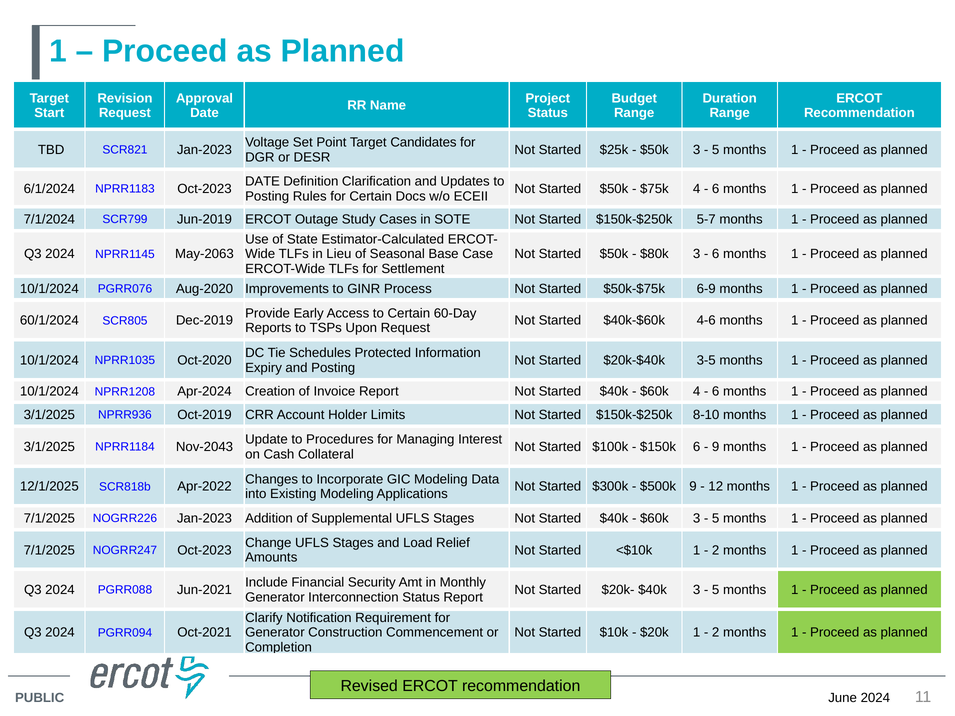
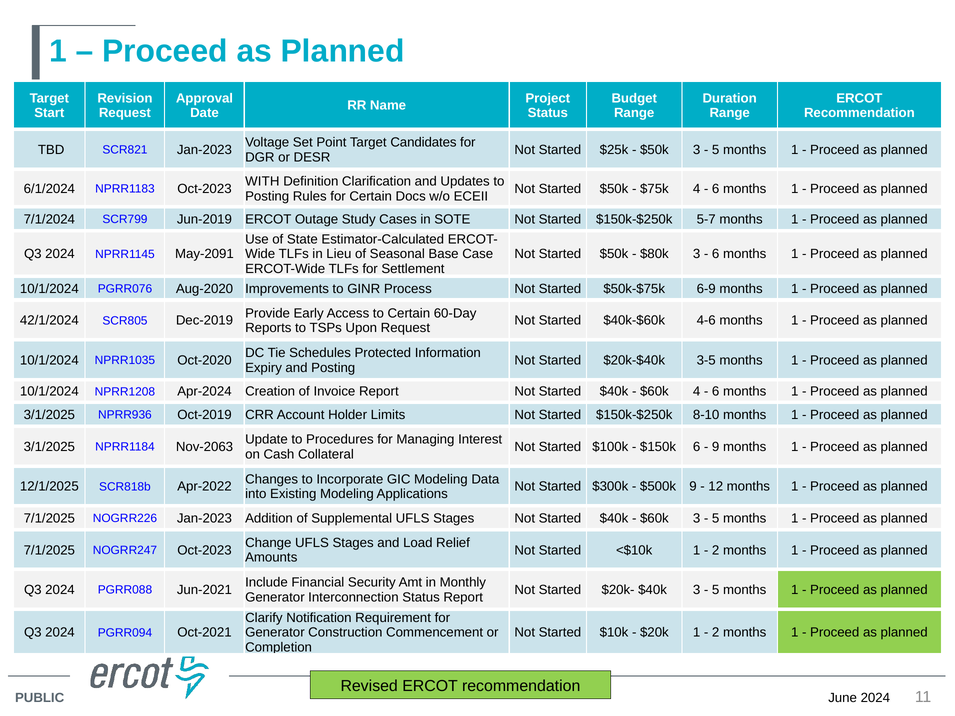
DATE: DATE -> WITH (262, 181)
May-2063: May-2063 -> May-2091 (204, 254)
60/1/2024: 60/1/2024 -> 42/1/2024 (49, 321)
Nov-2043: Nov-2043 -> Nov-2063 (205, 447)
